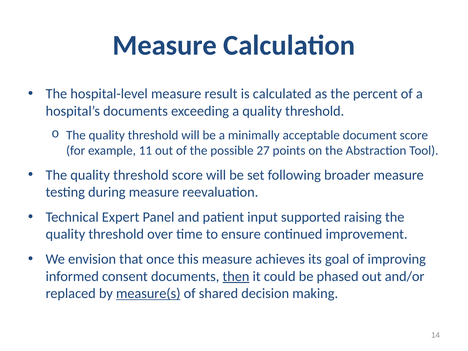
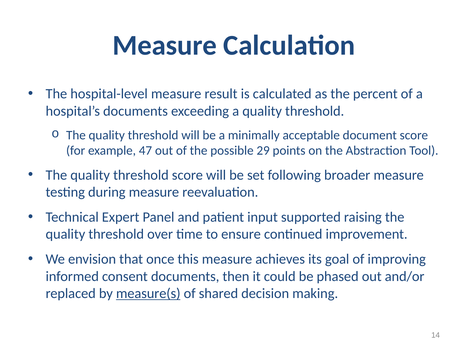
11: 11 -> 47 (145, 151)
27: 27 -> 29 (263, 151)
then underline: present -> none (236, 276)
